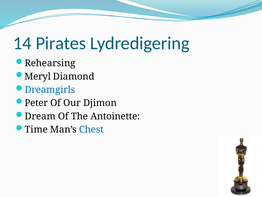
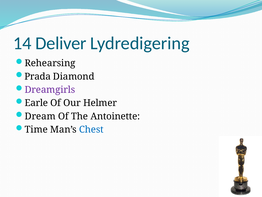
Pirates: Pirates -> Deliver (61, 43)
Meryl: Meryl -> Prada (38, 76)
Dreamgirls colour: blue -> purple (50, 90)
Peter: Peter -> Earle (36, 103)
Djimon: Djimon -> Helmer (100, 103)
